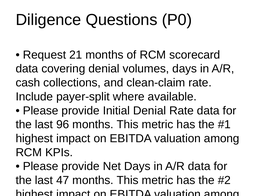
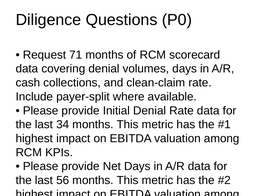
21: 21 -> 71 (76, 55)
96: 96 -> 34 (63, 124)
47: 47 -> 56 (63, 180)
